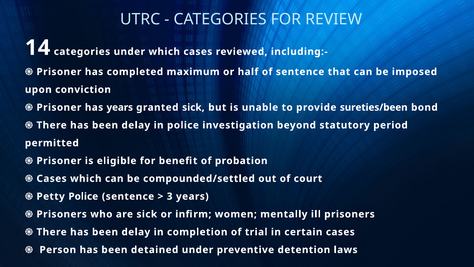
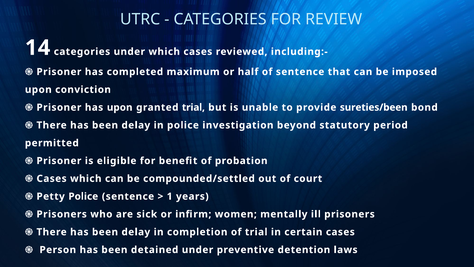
has years: years -> upon (120, 107)
granted sick: sick -> trial (193, 107)
3: 3 -> 1 (170, 196)
